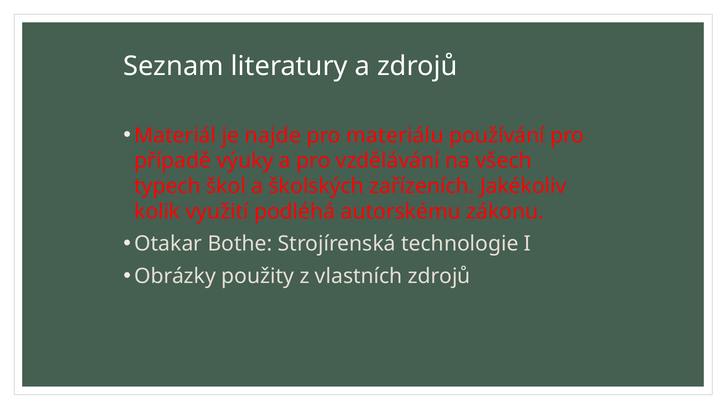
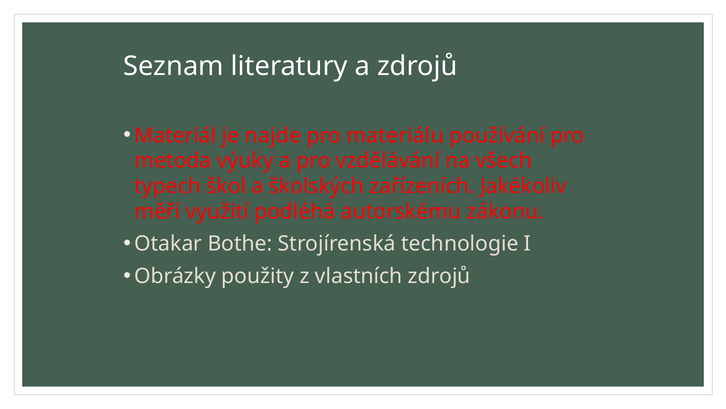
případě: případě -> metoda (173, 161)
kolik: kolik -> měří (157, 211)
